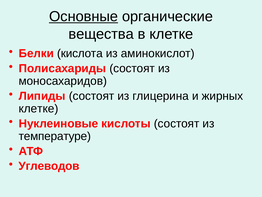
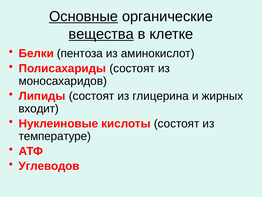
вещества underline: none -> present (101, 34)
кислота: кислота -> пентоза (80, 53)
клетке: клетке -> входит (39, 108)
